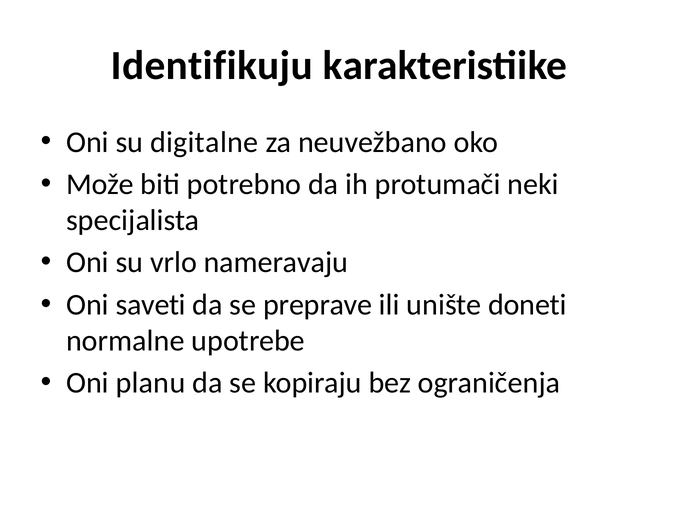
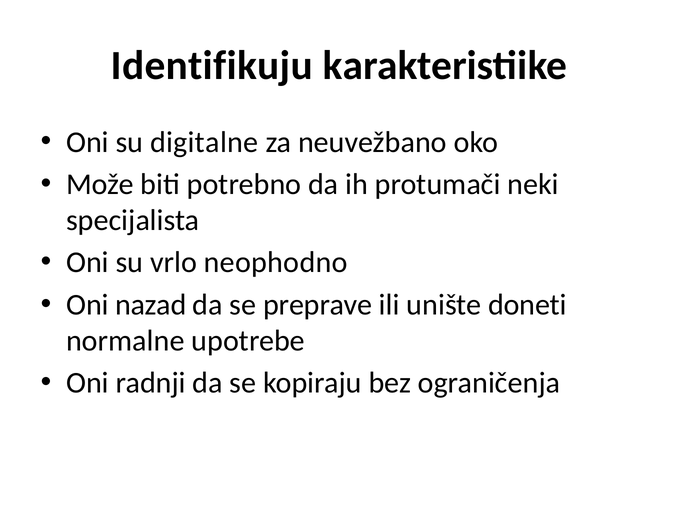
nameravaju: nameravaju -> neophodno (276, 263)
saveti: saveti -> nazad (151, 305)
planu: planu -> radnji (151, 383)
